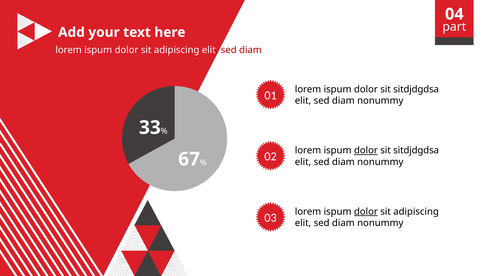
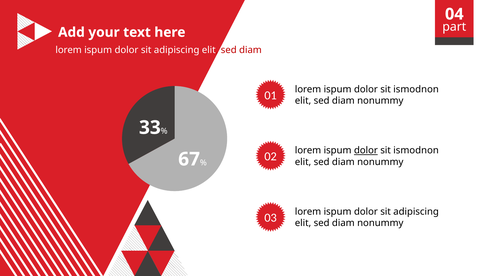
sitdjdgdsa: sitdjdgdsa -> ismodnon (416, 89)
sitdjdgdsa: sitdjdgdsa -> ismodnon (416, 151)
dolor underline: present -> none (366, 212)
